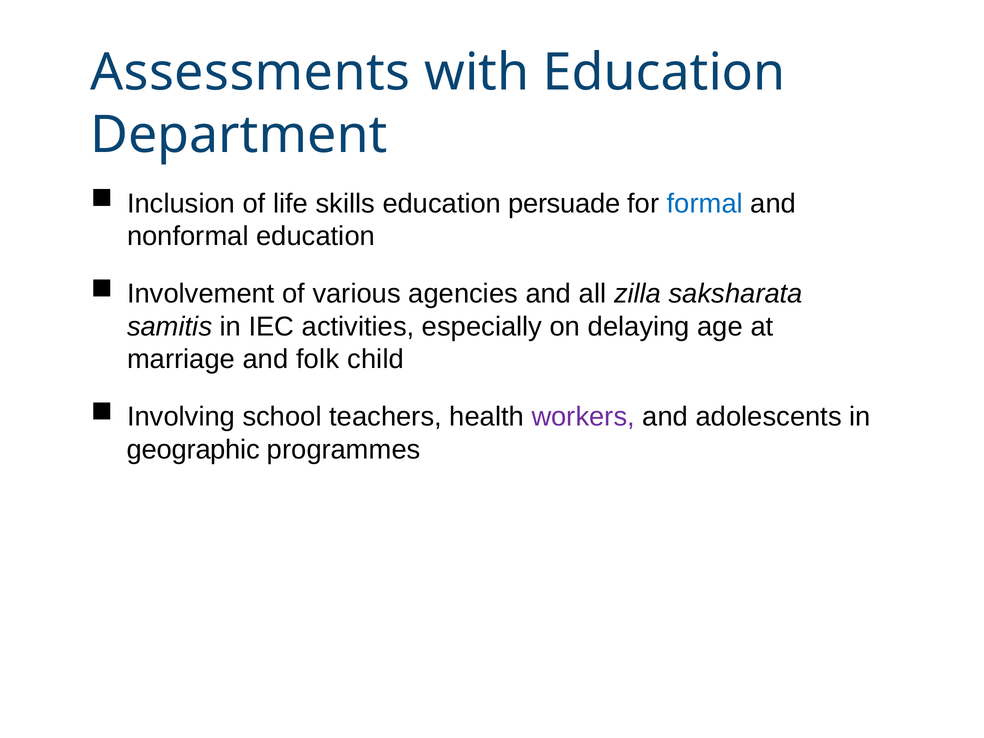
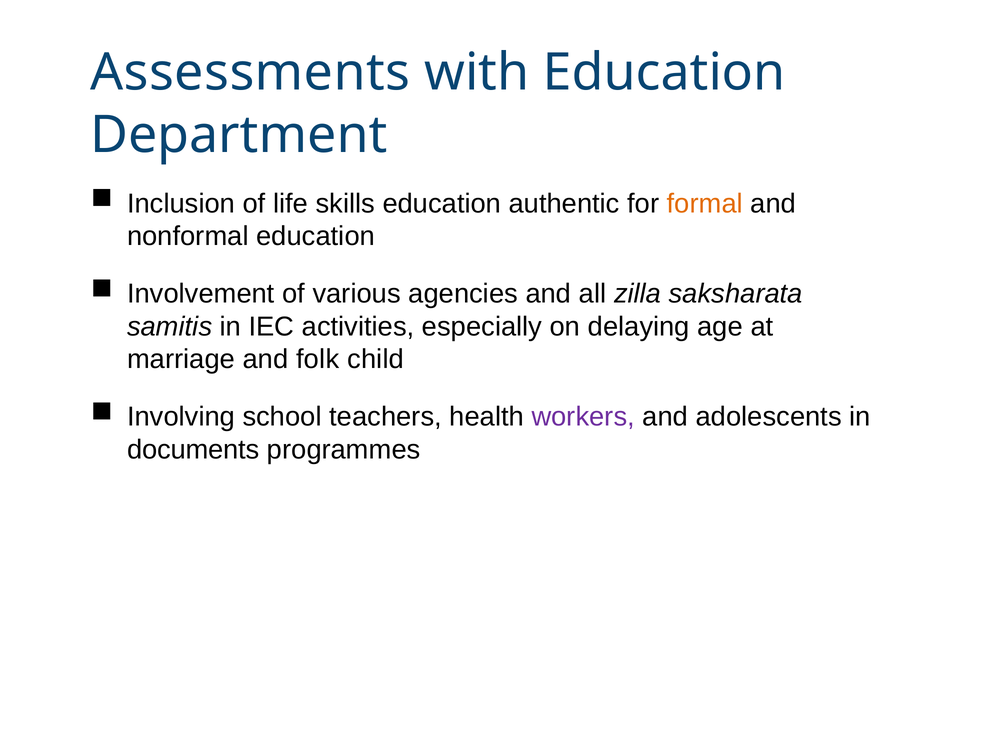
persuade: persuade -> authentic (564, 204)
formal colour: blue -> orange (705, 204)
geographic: geographic -> documents (193, 450)
